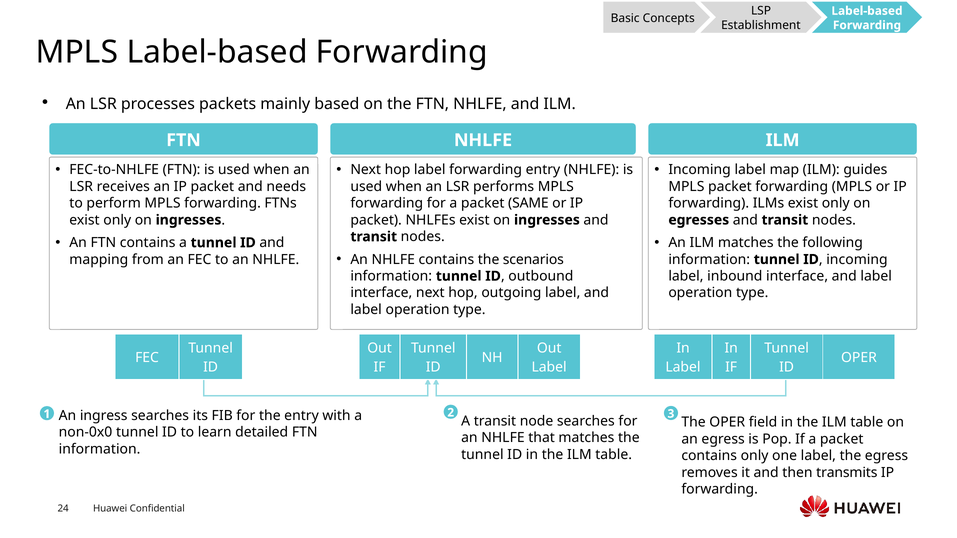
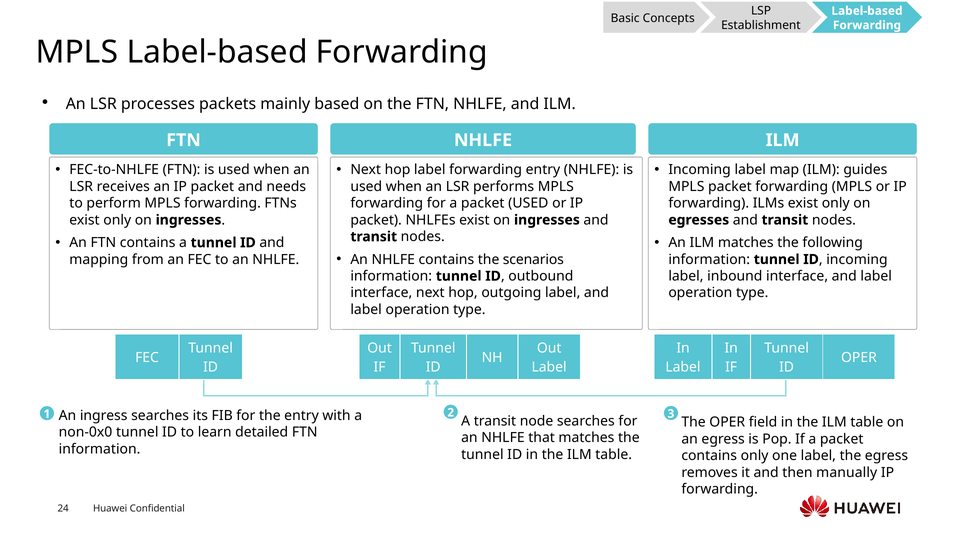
packet SAME: SAME -> USED (528, 203)
transmits: transmits -> manually (847, 473)
